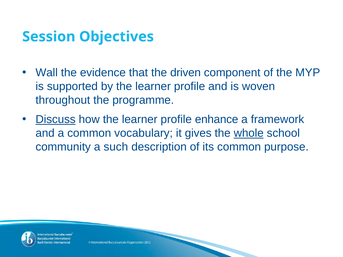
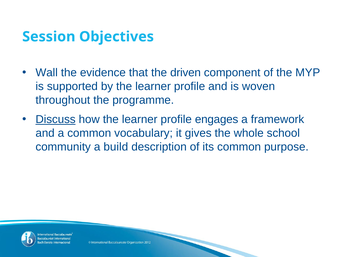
enhance: enhance -> engages (217, 120)
whole underline: present -> none (249, 133)
such: such -> build (116, 147)
